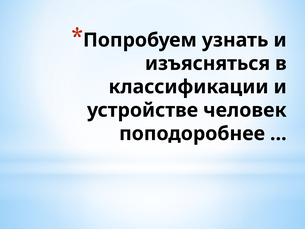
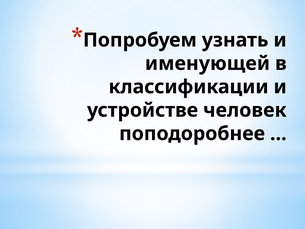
изъясняться: изъясняться -> именующей (207, 63)
